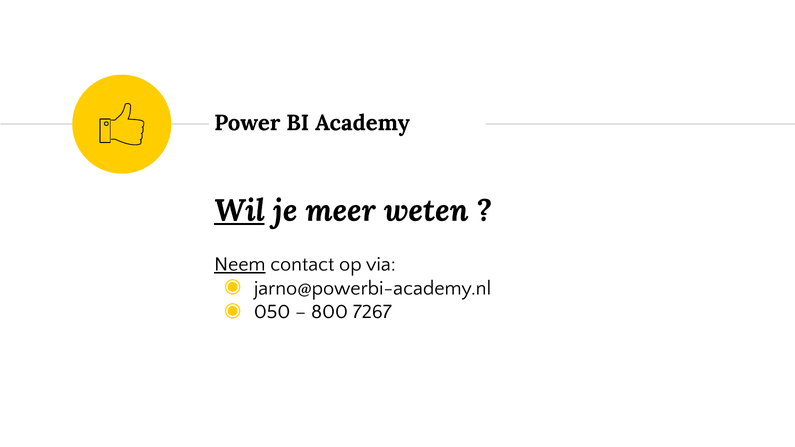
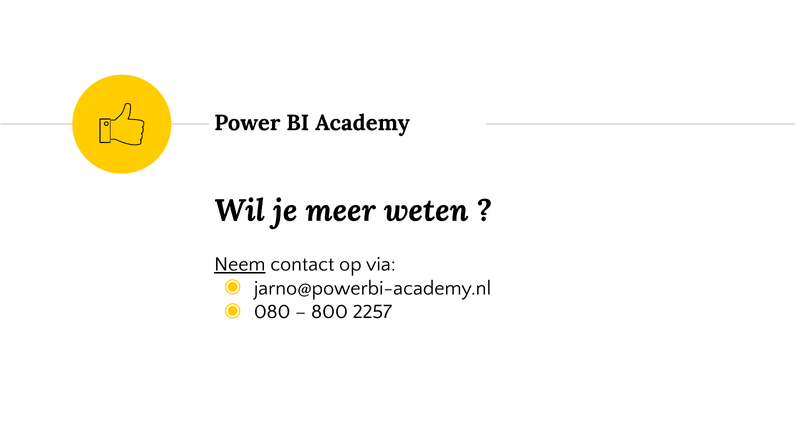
Wil underline: present -> none (240, 211)
050: 050 -> 080 (272, 312)
7267: 7267 -> 2257 (372, 312)
